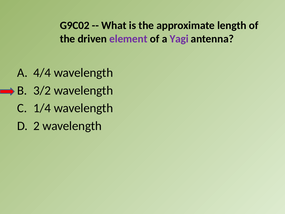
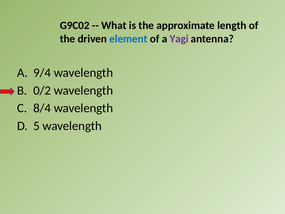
element colour: purple -> blue (128, 39)
4/4: 4/4 -> 9/4 (42, 73)
3/2: 3/2 -> 0/2 (42, 90)
1/4: 1/4 -> 8/4 (42, 108)
2: 2 -> 5 (36, 126)
